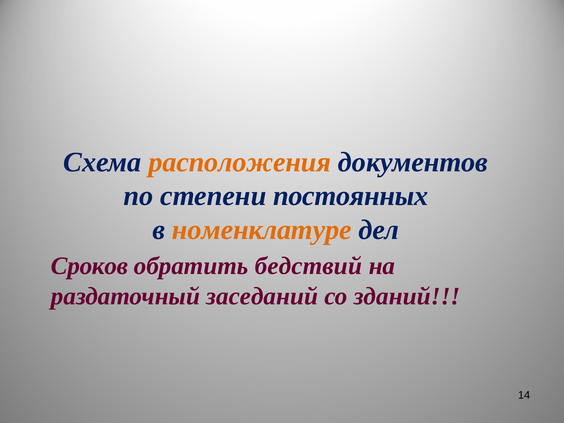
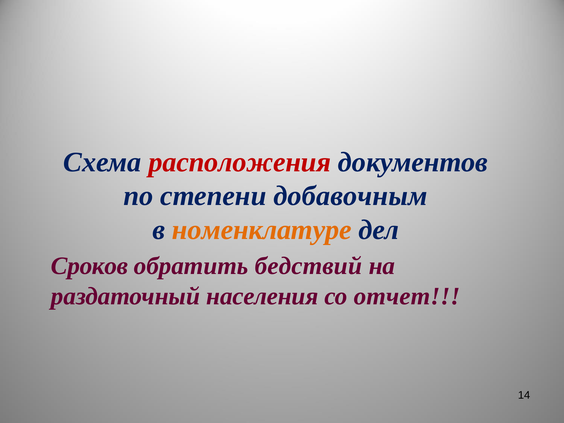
расположения colour: orange -> red (240, 162)
постоянных: постоянных -> добавочным (350, 196)
заседаний: заседаний -> населения (262, 296)
зданий: зданий -> отчет (407, 296)
